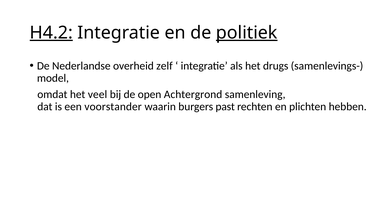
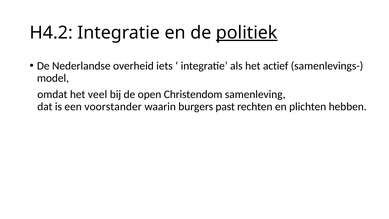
H4.2 underline: present -> none (51, 33)
zelf: zelf -> iets (165, 66)
drugs: drugs -> actief (276, 66)
Achtergrond: Achtergrond -> Christendom (193, 94)
